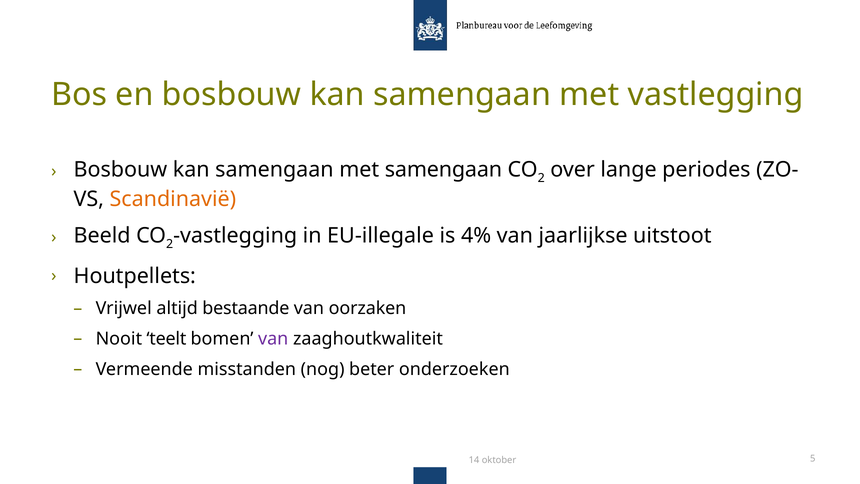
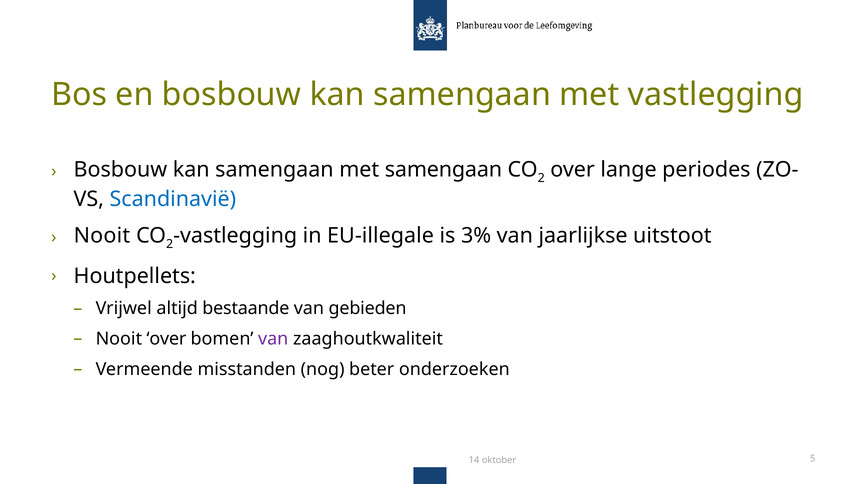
Scandinavië colour: orange -> blue (173, 199)
Beeld: Beeld -> Nooit (102, 236)
4%: 4% -> 3% (476, 236)
oorzaken: oorzaken -> gebieden (368, 308)
Nooit teelt: teelt -> over (166, 339)
